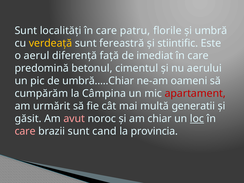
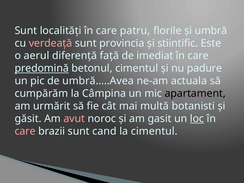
verdeață colour: yellow -> pink (50, 43)
fereastră: fereastră -> provincia (122, 43)
predomină underline: none -> present (42, 68)
aerului: aerului -> padure (204, 68)
umbră…..Chiar: umbră…..Chiar -> umbră…..Avea (98, 81)
oameni: oameni -> actuala (189, 81)
apartament colour: red -> black (195, 93)
generatii: generatii -> botanisti (193, 106)
chiar: chiar -> gasit (160, 119)
la provincia: provincia -> cimentul (154, 131)
